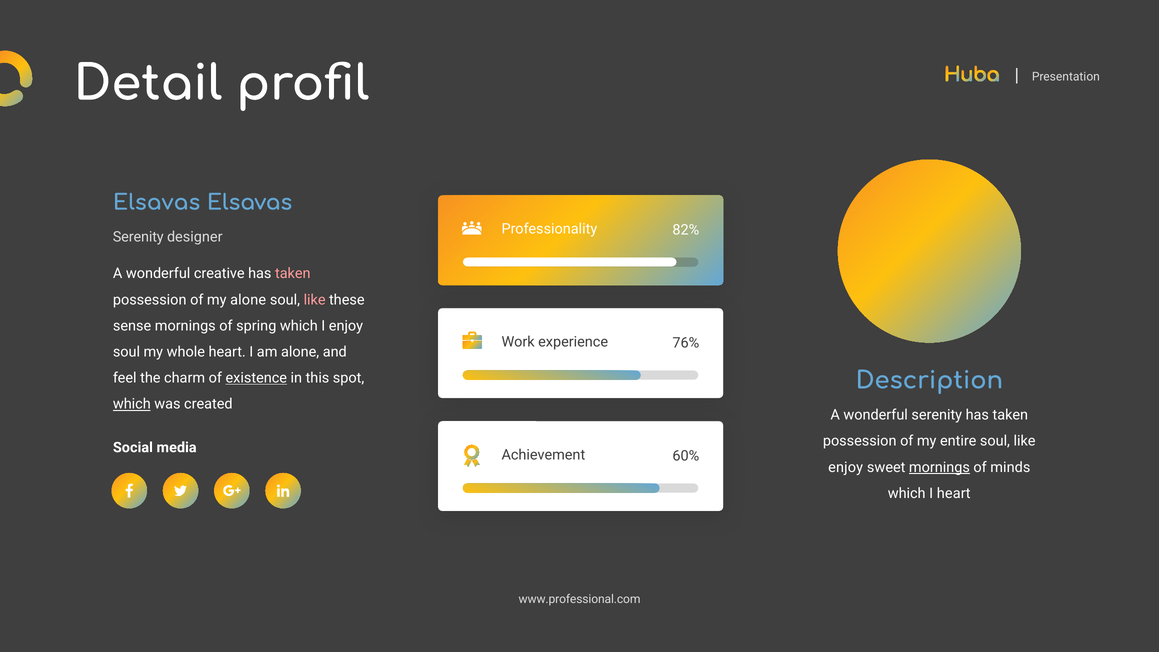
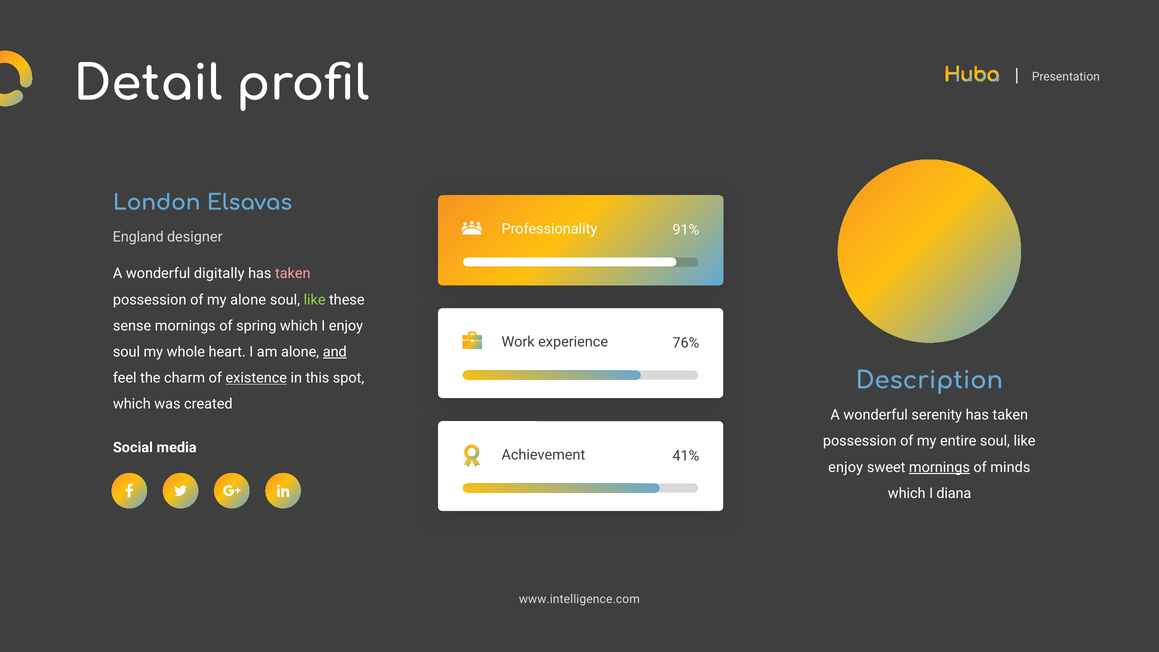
Elsavas: Elsavas -> London (157, 203)
82%: 82% -> 91% (686, 230)
Serenity: Serenity -> England (138, 237)
creative: creative -> digitally (219, 274)
like colour: pink -> light green (315, 300)
and underline: none -> present (335, 352)
which underline: present -> none (132, 404)
60%: 60% -> 41% (686, 456)
I heart: heart -> diana (954, 493)
www.professional.com: www.professional.com -> www.intelligence.com (579, 599)
